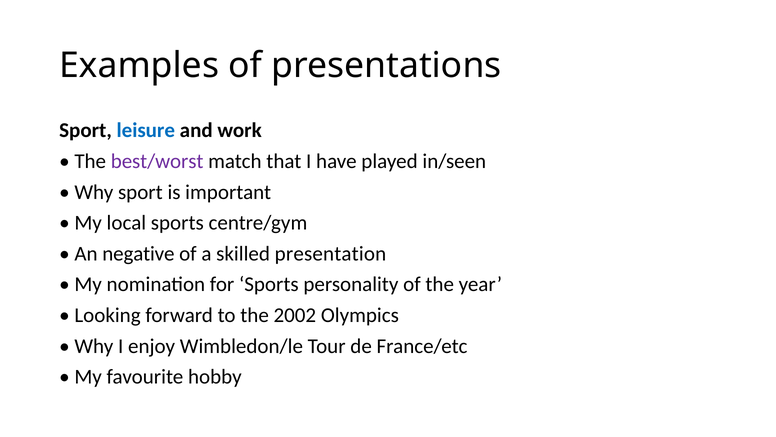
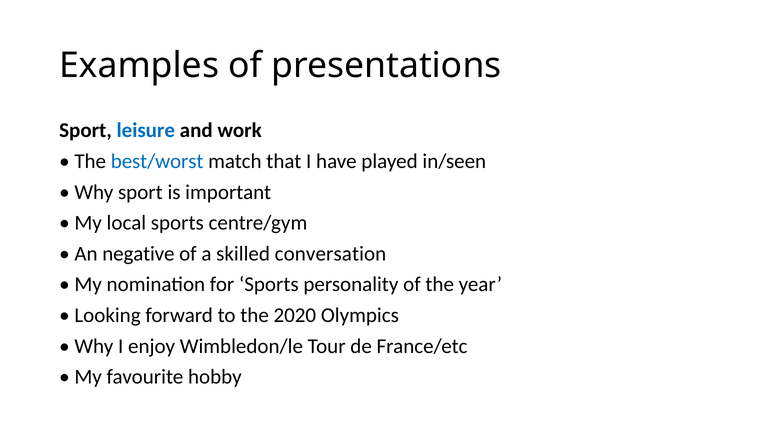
best/worst colour: purple -> blue (157, 161)
presentation: presentation -> conversation (330, 253)
2002: 2002 -> 2020 (295, 315)
